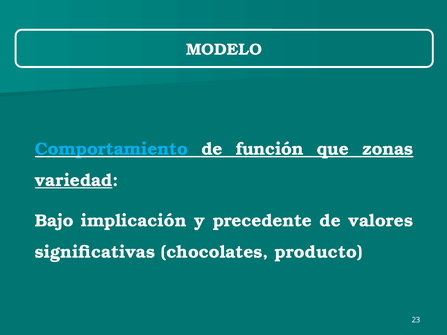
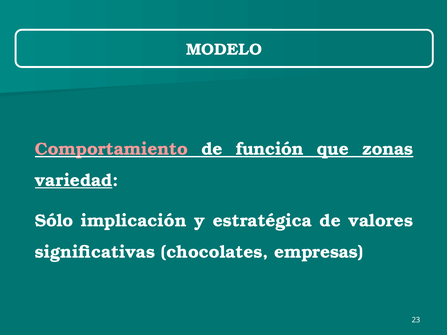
Comportamiento colour: light blue -> pink (112, 149)
Bajo: Bajo -> Sólo (54, 221)
precedente: precedente -> estratégica (262, 221)
producto: producto -> empresas (319, 252)
